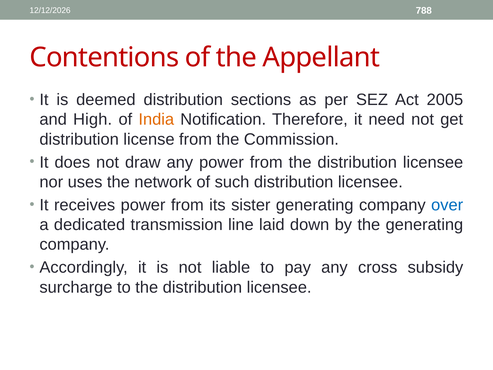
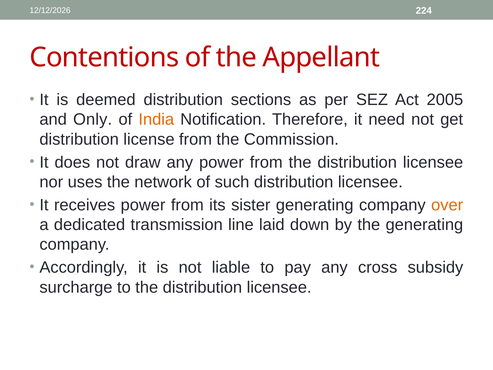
788: 788 -> 224 (424, 11)
High: High -> Only (93, 119)
over colour: blue -> orange (447, 205)
